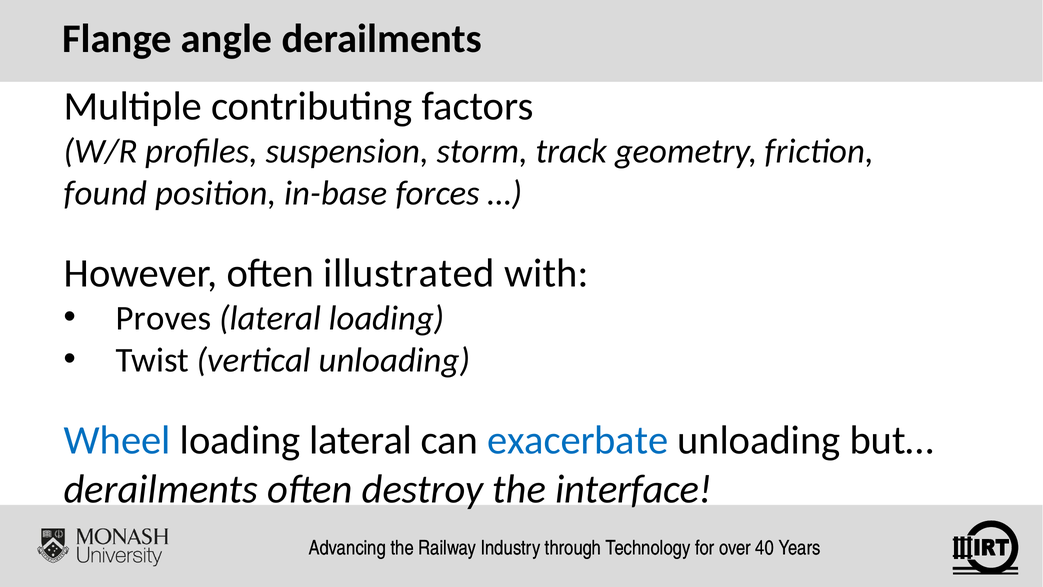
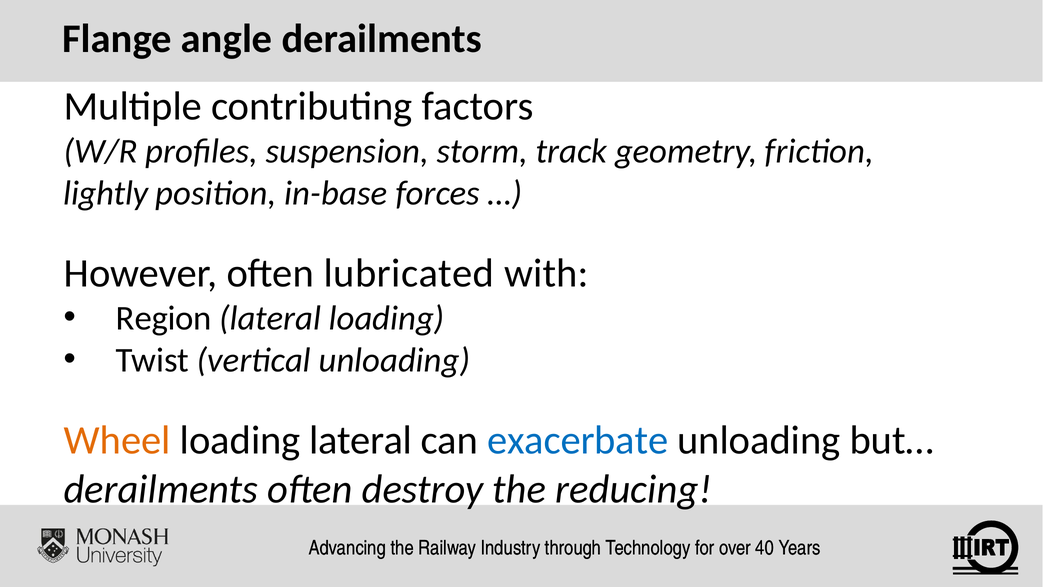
found: found -> lightly (106, 193)
illustrated: illustrated -> lubricated (409, 273)
Proves: Proves -> Region (164, 318)
Wheel colour: blue -> orange (117, 440)
interface: interface -> reducing (634, 489)
